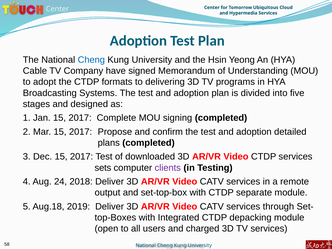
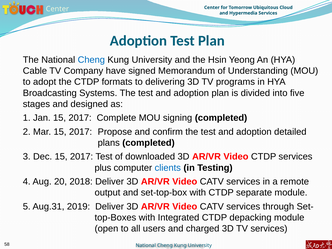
sets: sets -> plus (103, 168)
clients colour: purple -> blue (168, 168)
24: 24 -> 20 (61, 182)
Aug.18: Aug.18 -> Aug.31 (48, 207)
